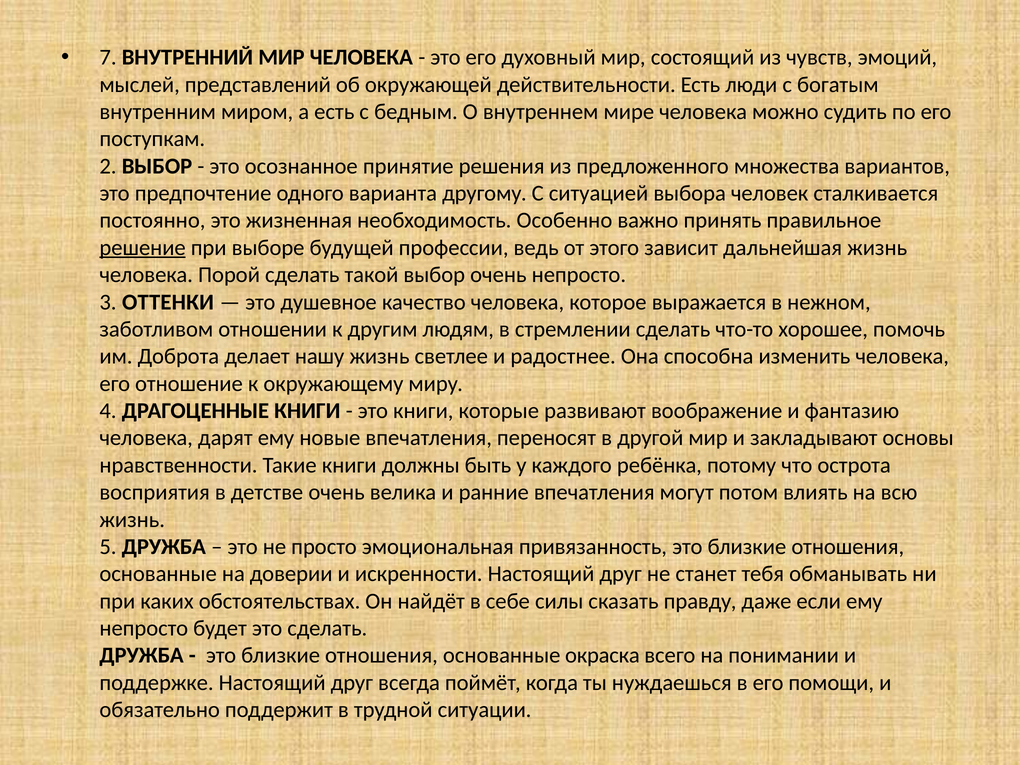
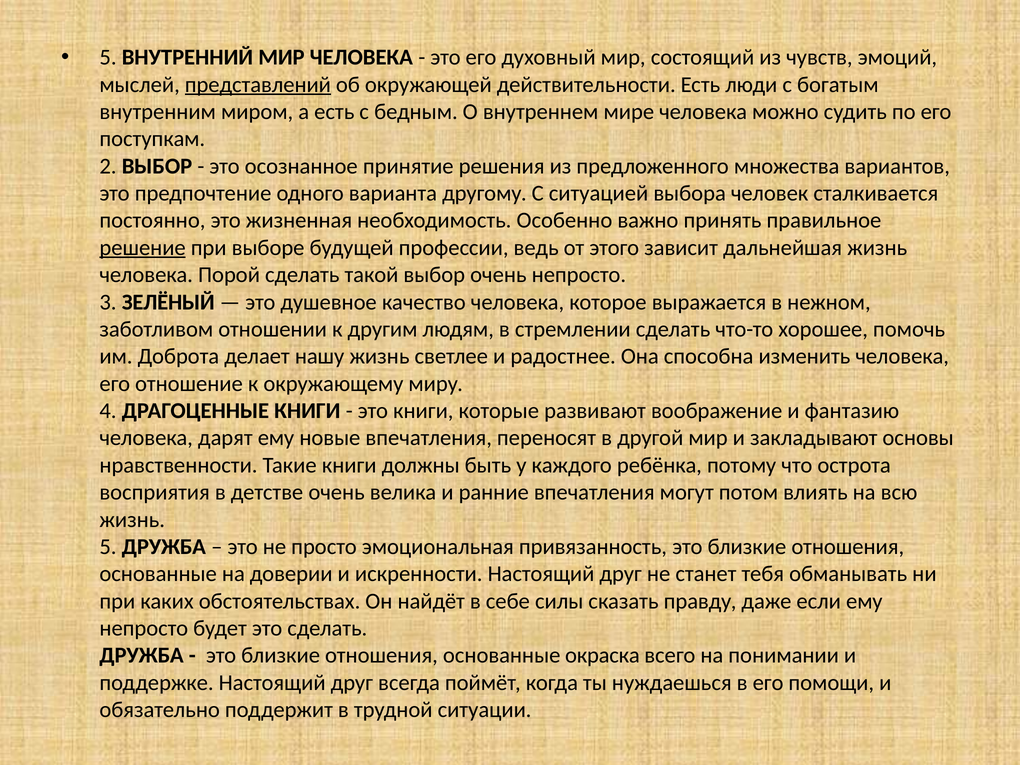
7: 7 -> 5 (108, 57)
представлений underline: none -> present (258, 85)
ОТТЕНКИ: ОТТЕНКИ -> ЗЕЛЁНЫЙ (168, 302)
